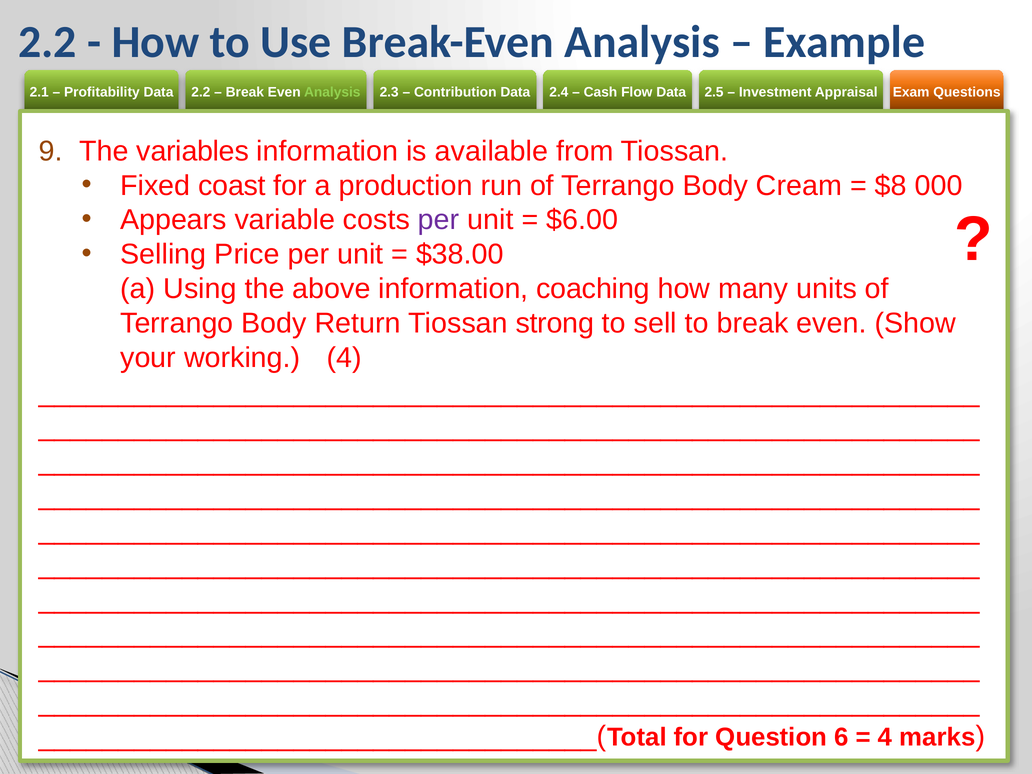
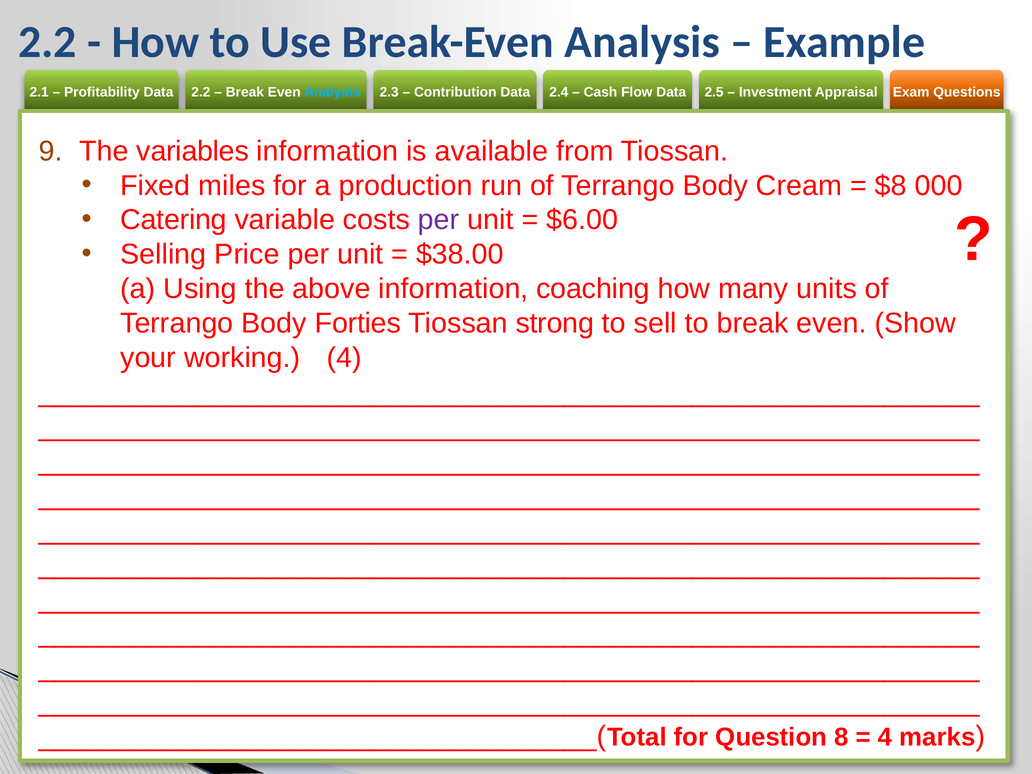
Analysis colour: light green -> light blue (332, 92)
coast: coast -> miles (232, 186)
Appears: Appears -> Catering (174, 220)
Return: Return -> Forties (358, 323)
6: 6 -> 8 (841, 737)
